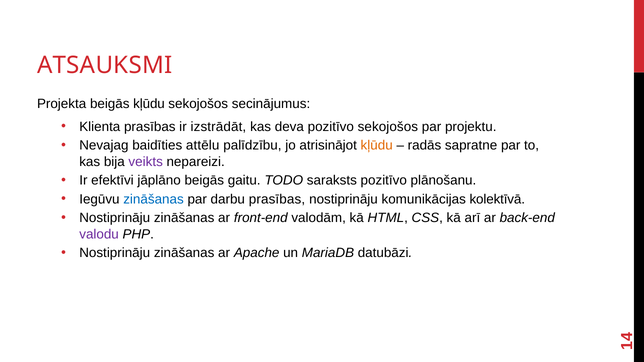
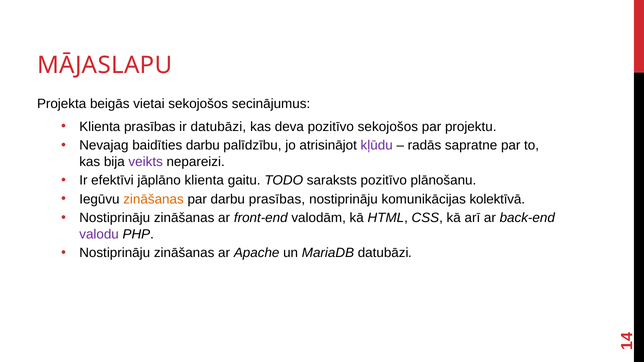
ATSAUKSMI: ATSAUKSMI -> MĀJASLAPU (105, 65)
beigās kļūdu: kļūdu -> vietai (149, 104)
ir izstrādāt: izstrādāt -> datubāzi (218, 127)
baidīties attēlu: attēlu -> darbu (203, 146)
kļūdu colour: orange -> purple (377, 146)
jāplāno beigās: beigās -> klienta (204, 181)
zināšanas colour: blue -> orange (154, 199)
